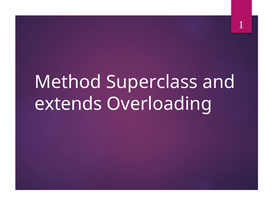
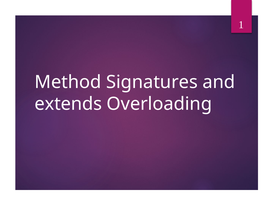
Superclass: Superclass -> Signatures (152, 82)
